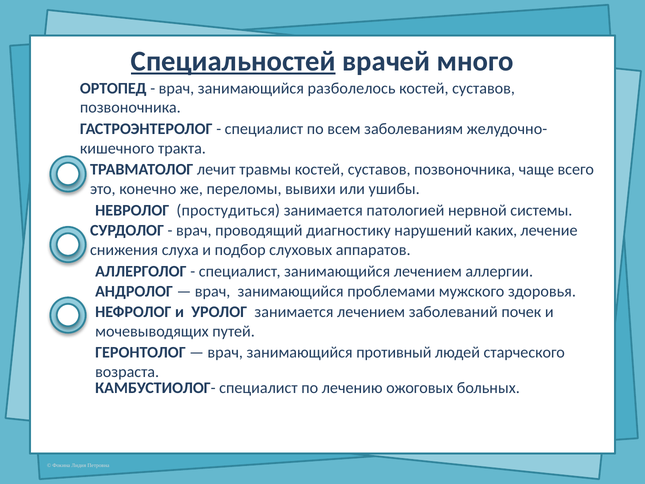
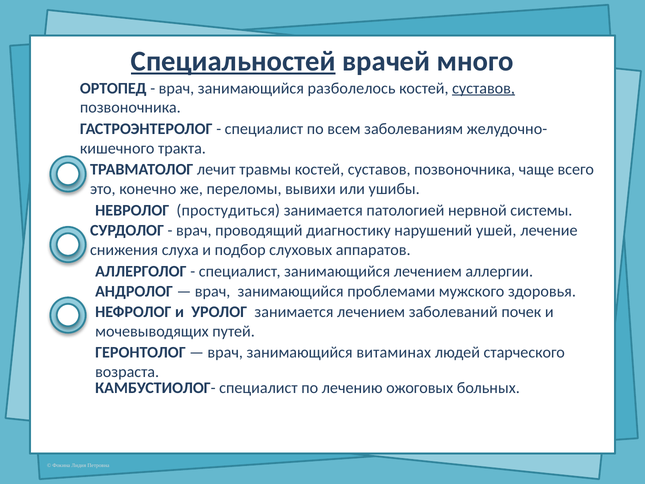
суставов underline: none -> present (484, 88)
каких: каких -> ушей (496, 230)
противный: противный -> витаминах (394, 352)
